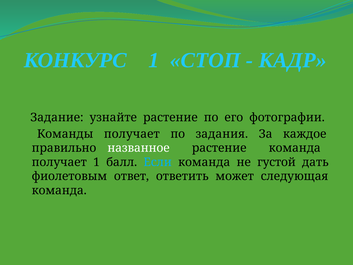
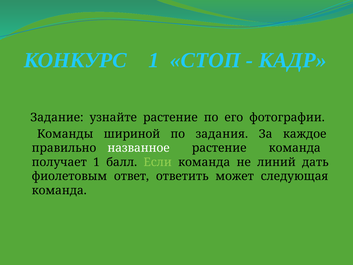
Команды получает: получает -> шириной (132, 134)
Если colour: light blue -> light green (158, 162)
густой: густой -> линий (276, 162)
